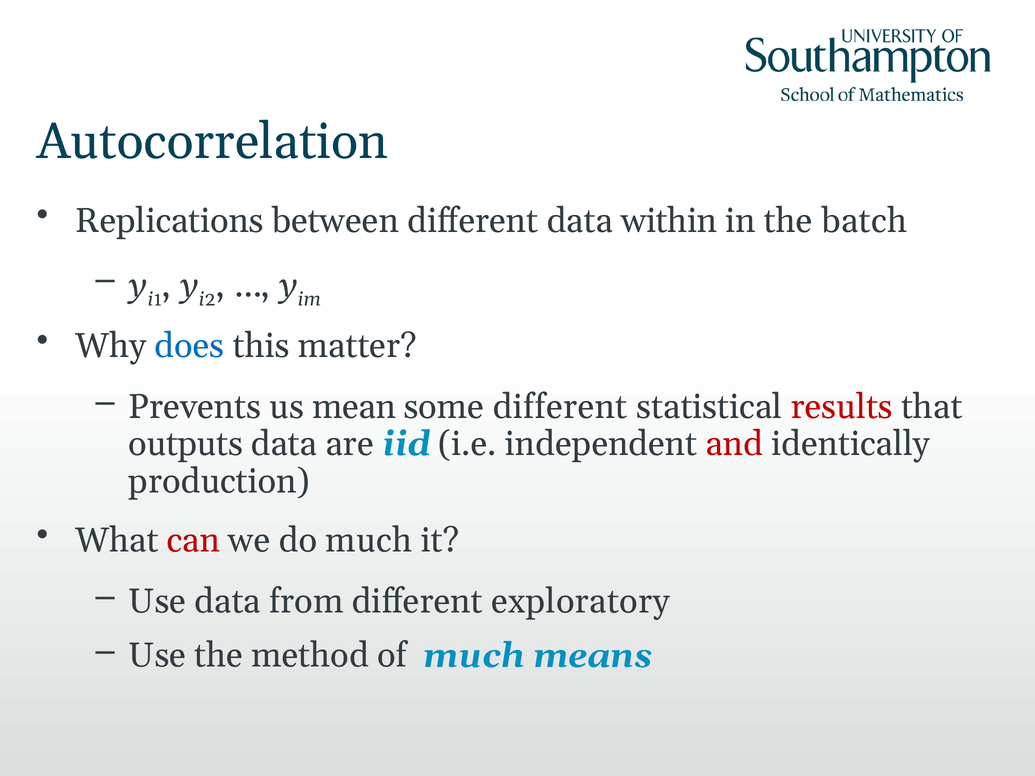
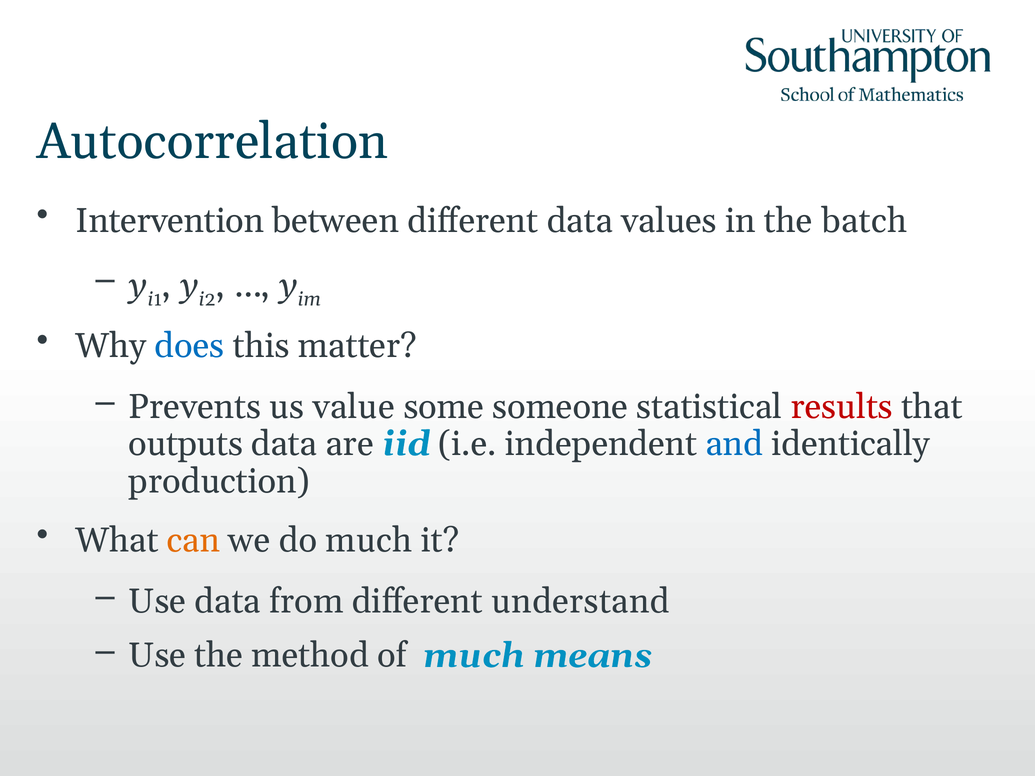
Replications: Replications -> Intervention (170, 221)
within: within -> values (669, 221)
mean: mean -> value (354, 407)
some different: different -> someone (560, 407)
and colour: red -> blue (734, 444)
can colour: red -> orange (193, 540)
exploratory: exploratory -> understand (580, 601)
